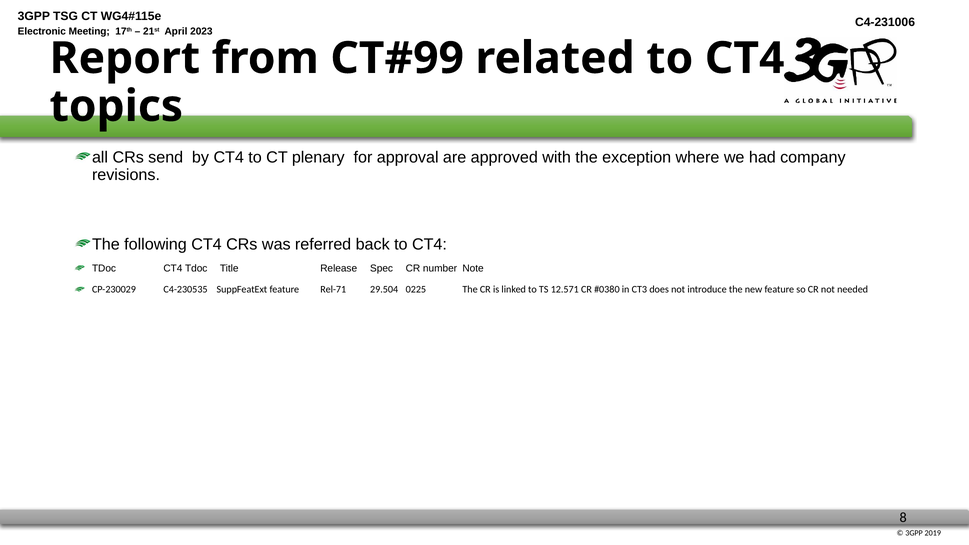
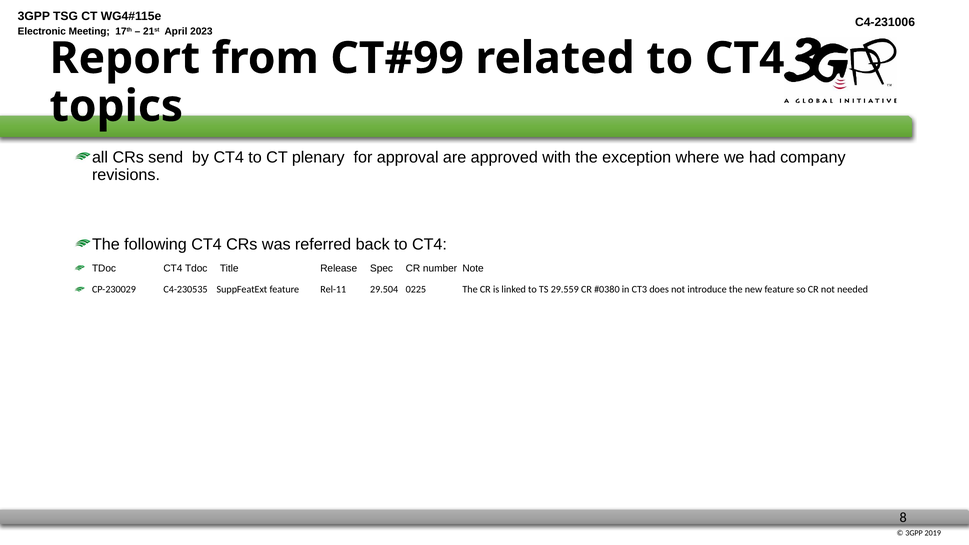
Rel-71: Rel-71 -> Rel-11 (333, 290)
12.571: 12.571 -> 29.559 (565, 290)
